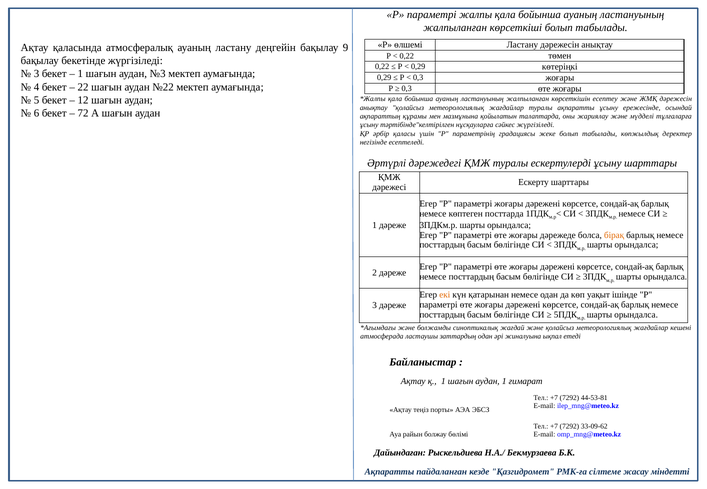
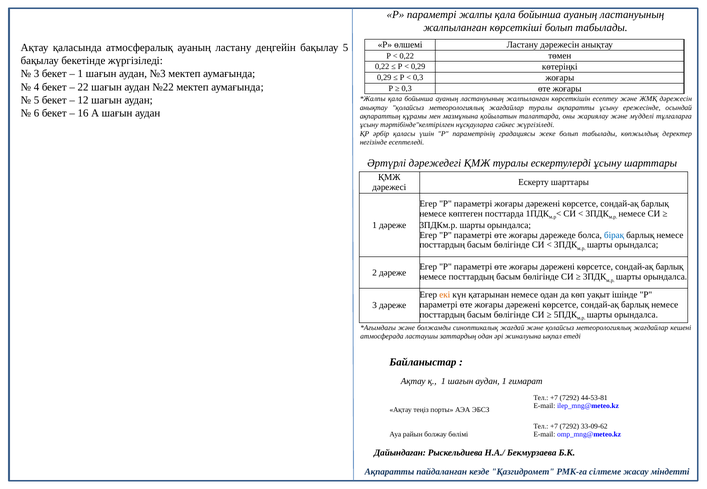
бақылау 9: 9 -> 5 (346, 48)
72: 72 -> 16 (83, 113)
бірақ colour: orange -> blue (614, 235)
